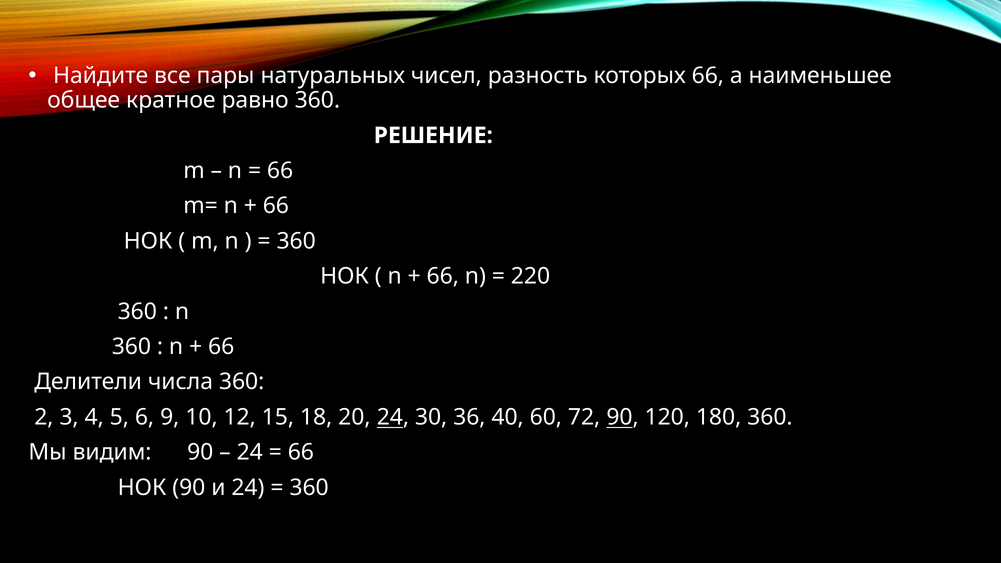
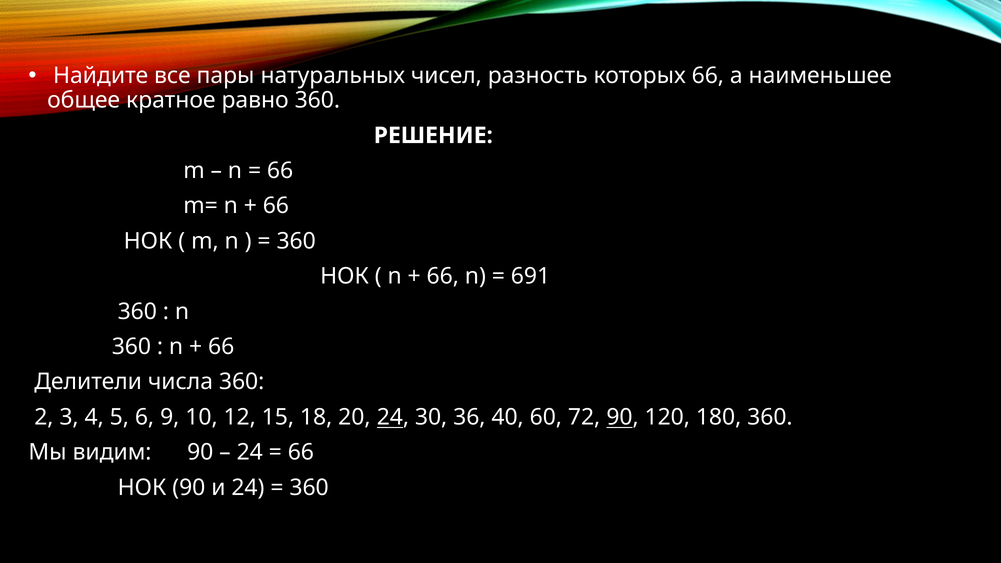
220: 220 -> 691 (530, 276)
